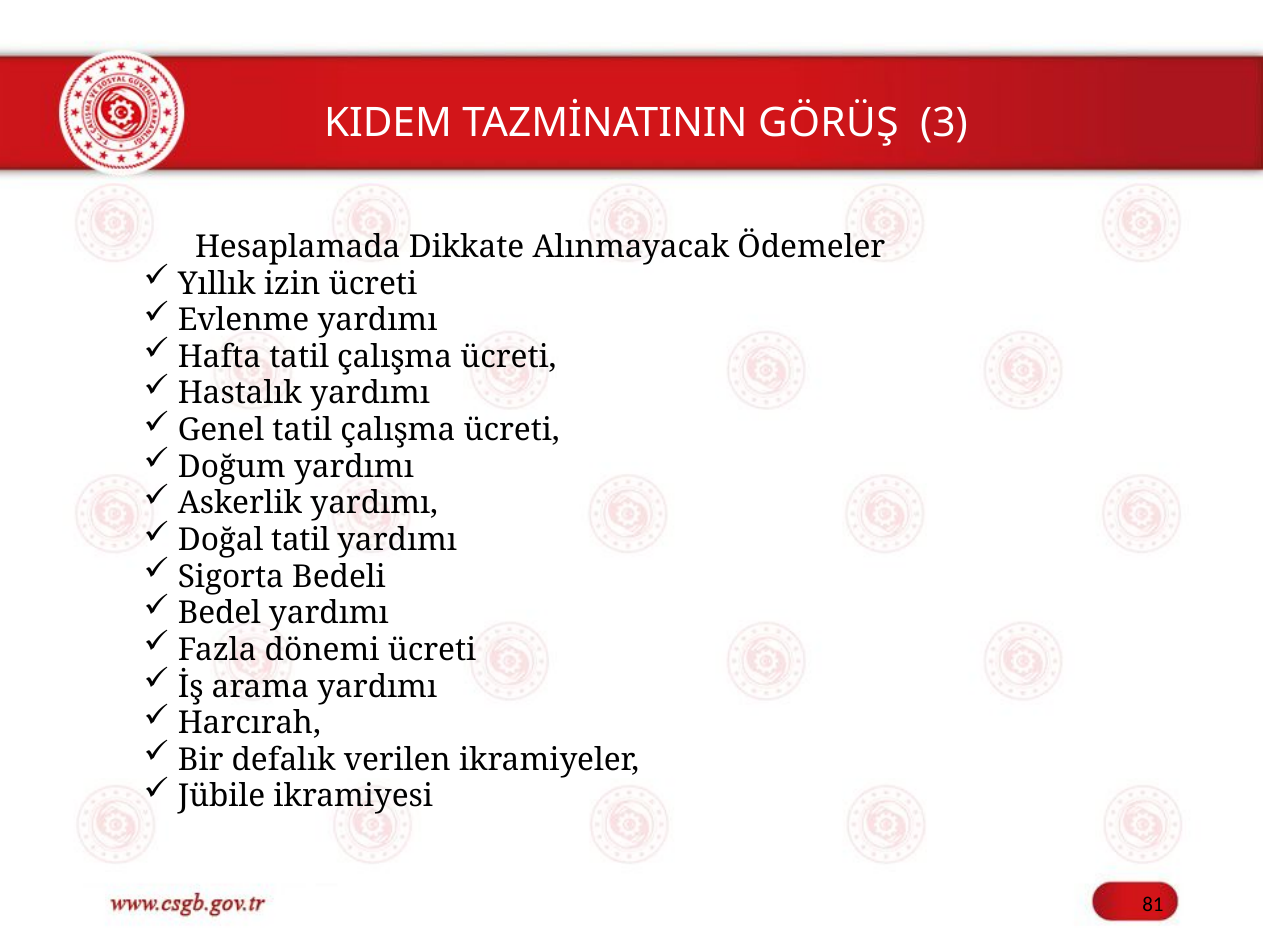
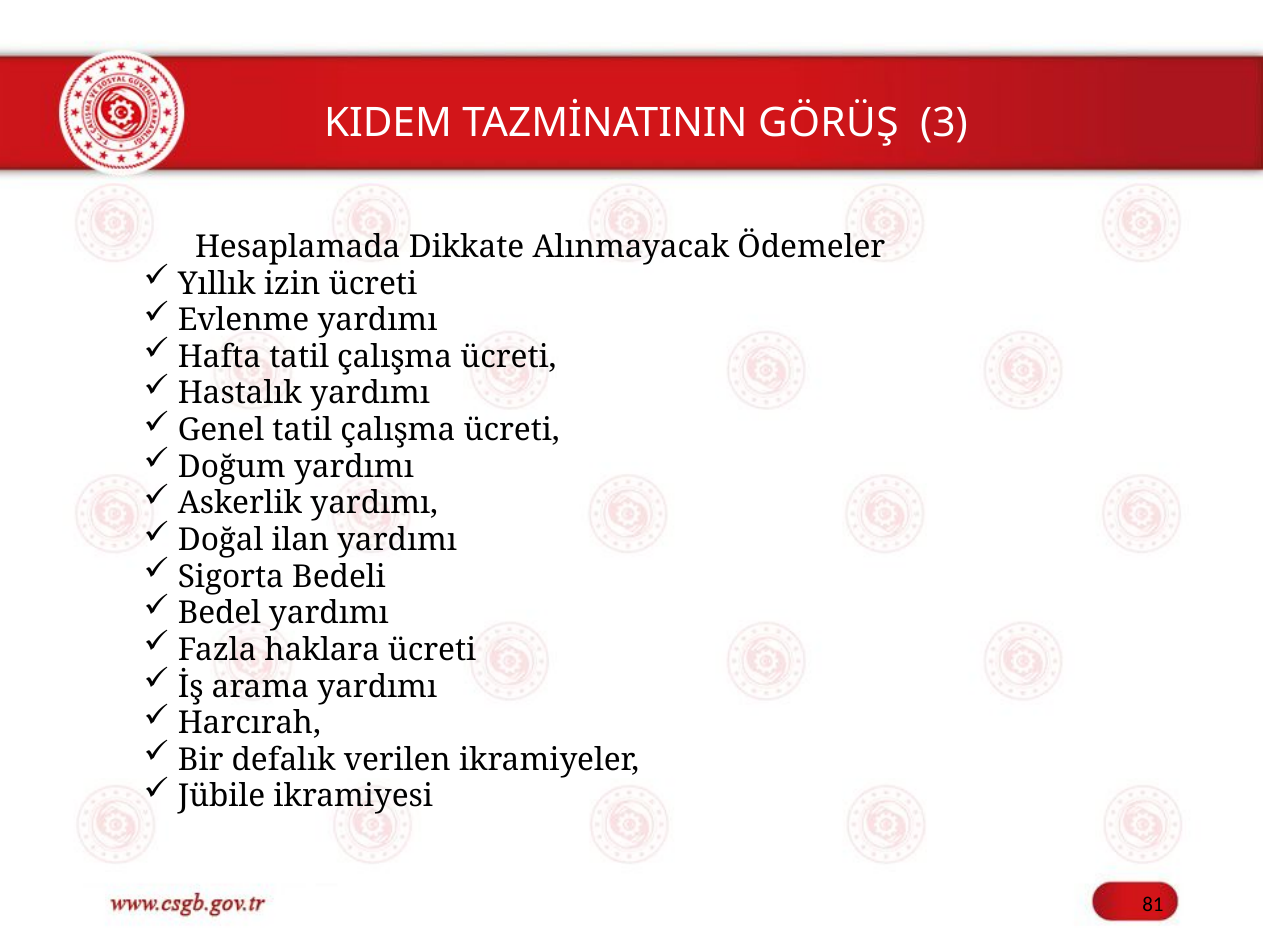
Doğal tatil: tatil -> ilan (300, 540)
dönemi: dönemi -> haklara (322, 650)
